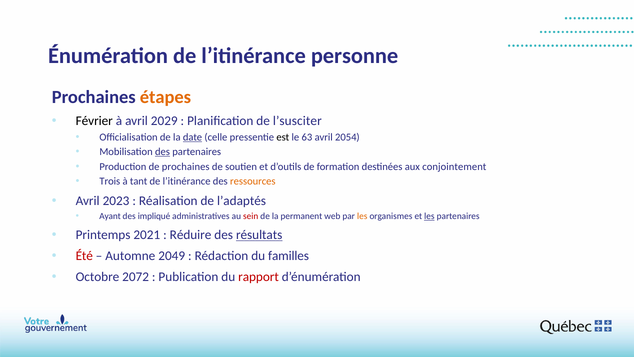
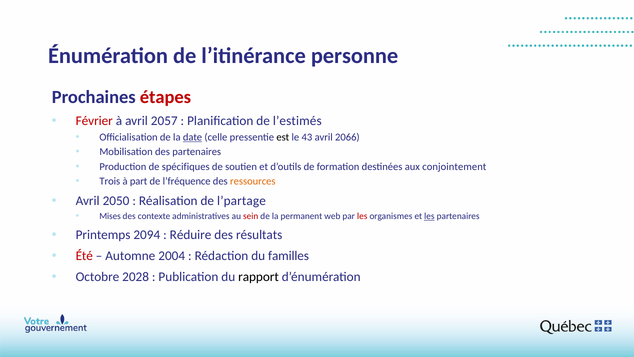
étapes colour: orange -> red (165, 97)
Février colour: black -> red (94, 121)
2029: 2029 -> 2057 (164, 121)
l’susciter: l’susciter -> l’estimés (297, 121)
63: 63 -> 43 (307, 137)
2054: 2054 -> 2066 (347, 137)
des underline: present -> none (163, 152)
de prochaines: prochaines -> spécifiques (186, 166)
tant: tant -> part (139, 181)
l’itinérance: l’itinérance -> l’fréquence (187, 181)
2023: 2023 -> 2050 (116, 201)
l’adaptés: l’adaptés -> l’partage (241, 201)
Ayant: Ayant -> Mises (110, 216)
impliqué: impliqué -> contexte (154, 216)
les colour: orange -> red (362, 216)
2021: 2021 -> 2094 (147, 235)
résultats underline: present -> none (259, 235)
2049: 2049 -> 2004 (172, 256)
2072: 2072 -> 2028 (136, 276)
rapport colour: red -> black (259, 276)
